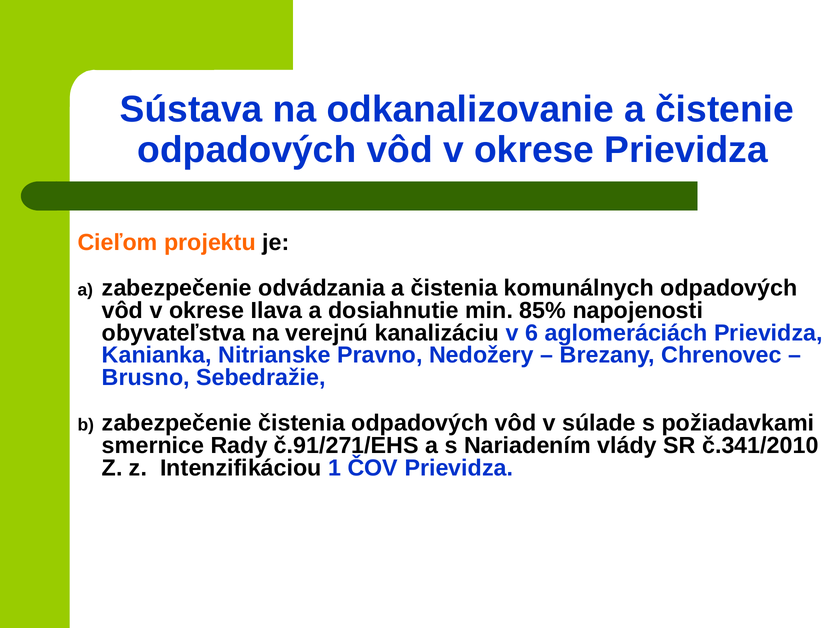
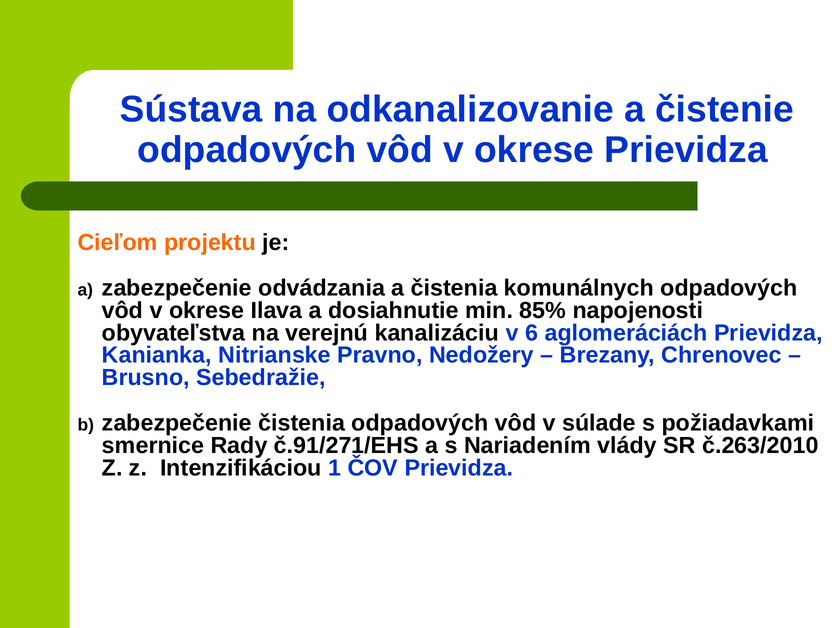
č.341/2010: č.341/2010 -> č.263/2010 (760, 445)
